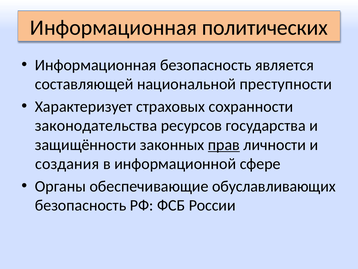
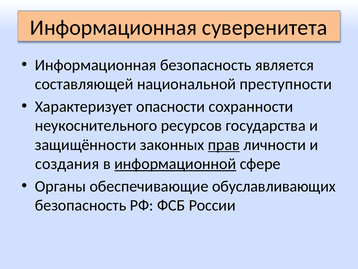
политических: политических -> суверенитета (265, 28)
страховых: страховых -> опасности (171, 106)
законодательства: законодательства -> неукоснительного (96, 125)
информационной underline: none -> present (175, 164)
